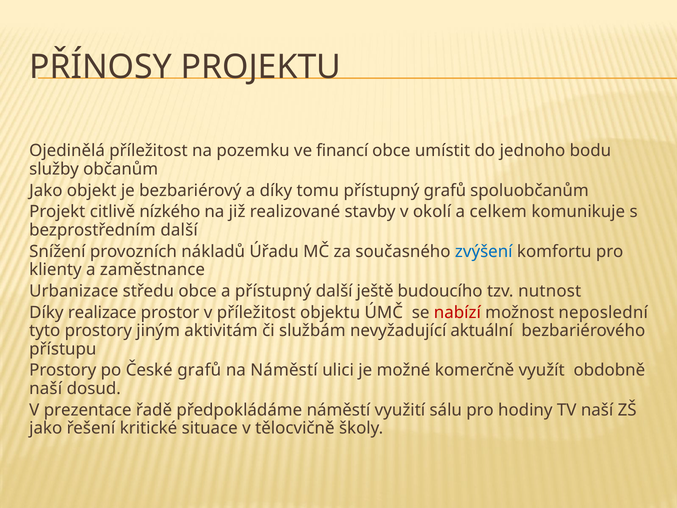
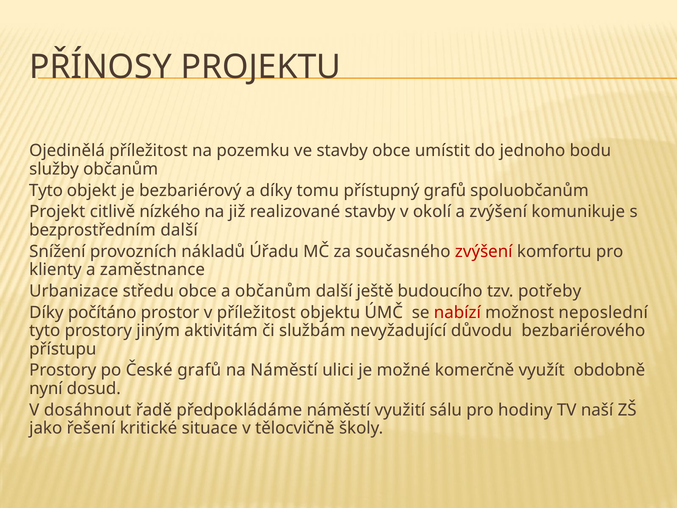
ve financí: financí -> stavby (342, 151)
Jako: Jako -> Tyto (46, 190)
a celkem: celkem -> zvýšení (498, 212)
zvýšení colour: blue -> red (484, 251)
a přístupný: přístupný -> občanům (273, 291)
nutnost: nutnost -> potřeby (550, 291)
realizace: realizace -> počítáno (102, 312)
aktuální: aktuální -> důvodu (482, 331)
naší: naší -> nyní (46, 388)
prezentace: prezentace -> dosáhnout (88, 410)
